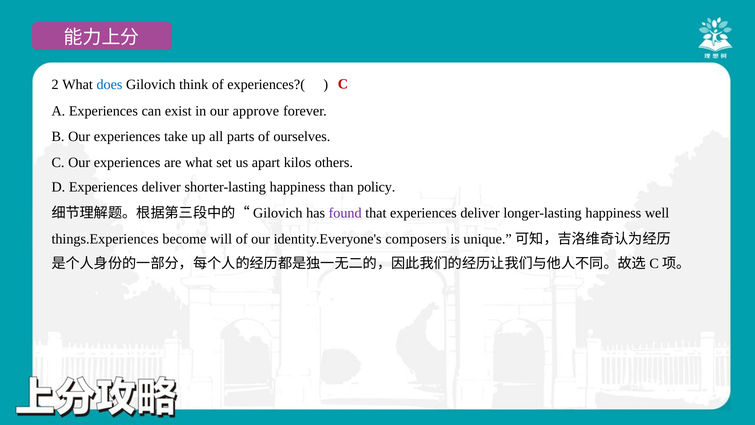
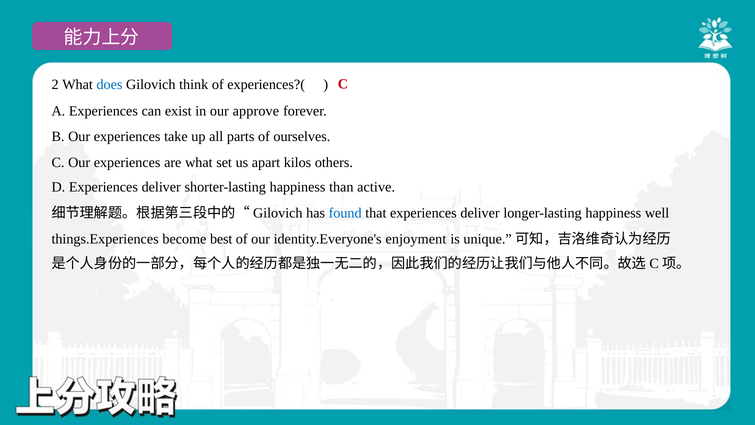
policy: policy -> active (376, 187)
found colour: purple -> blue (345, 213)
will: will -> best (221, 239)
composers: composers -> enjoyment (416, 239)
